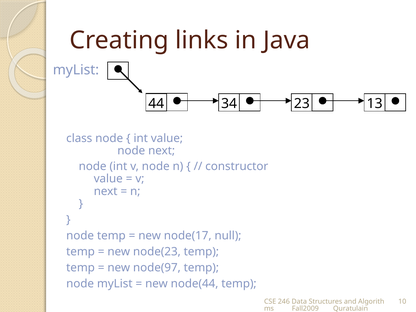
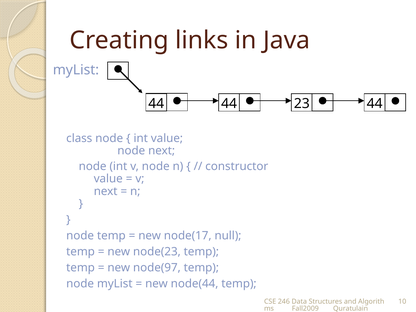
44 34: 34 -> 44 (229, 103)
23 13: 13 -> 44 (375, 103)
